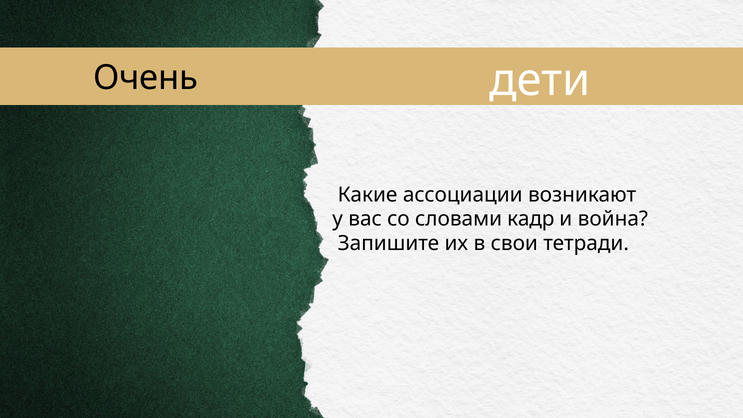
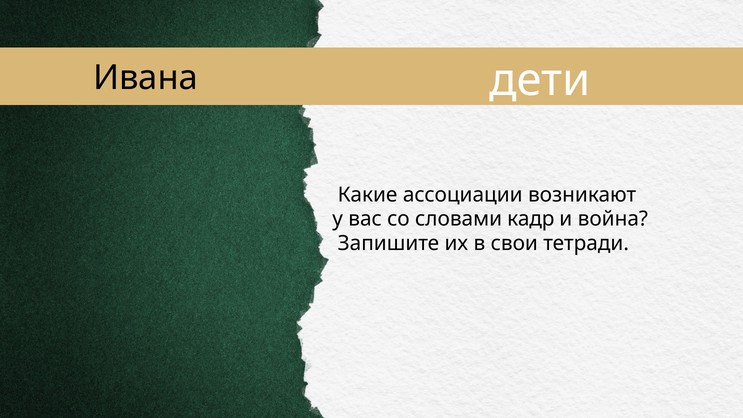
Очень: Очень -> Ивана (145, 78)
